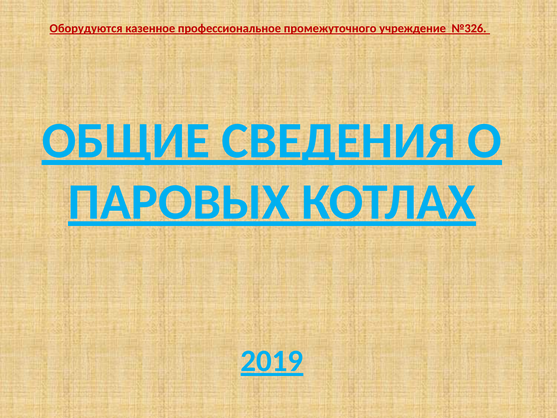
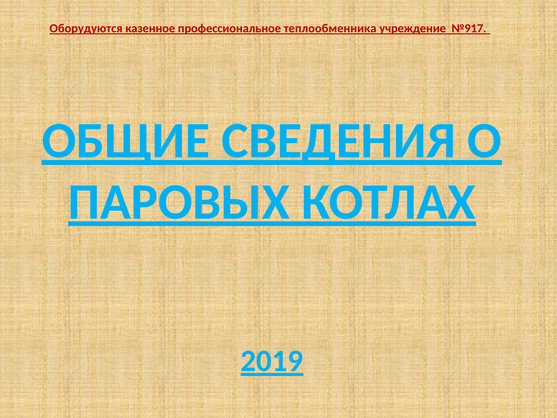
промежуточного: промежуточного -> теплообменника (330, 28)
№326: №326 -> №917 (469, 28)
